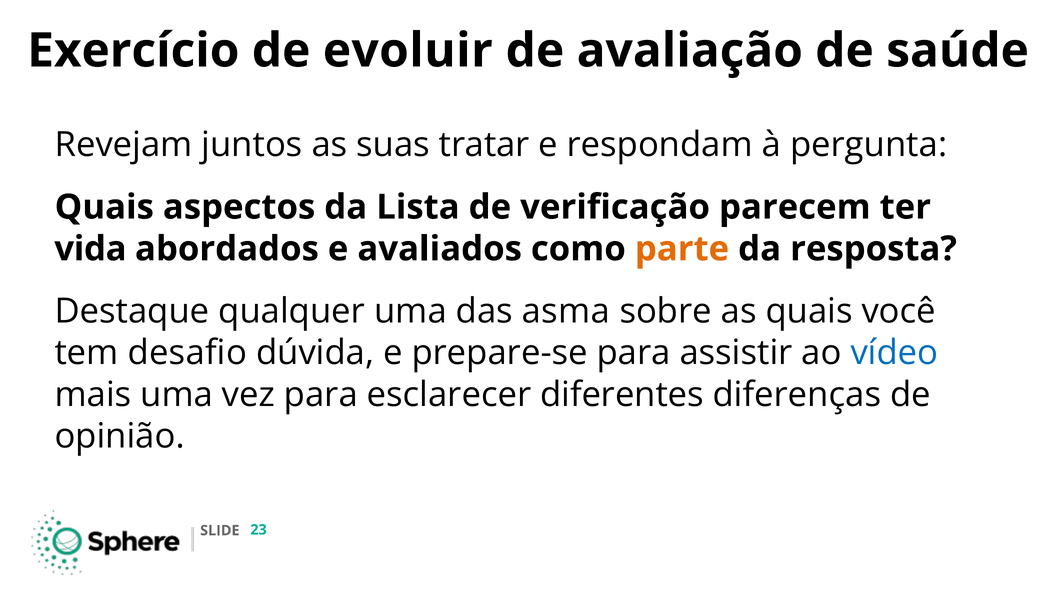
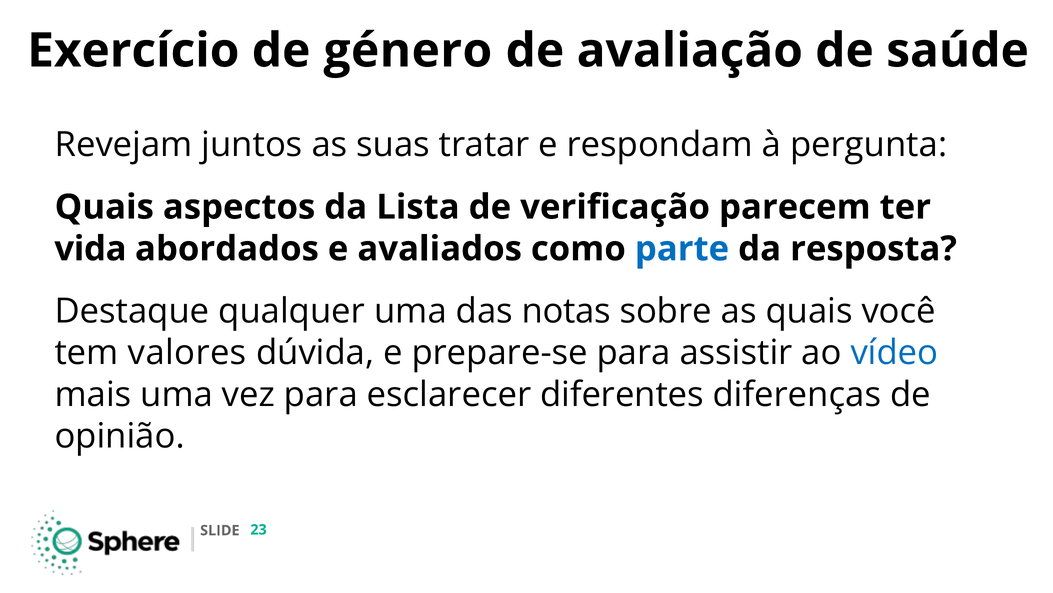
evoluir: evoluir -> género (408, 51)
parte colour: orange -> blue (682, 249)
asma: asma -> notas (566, 311)
desafio: desafio -> valores (187, 352)
